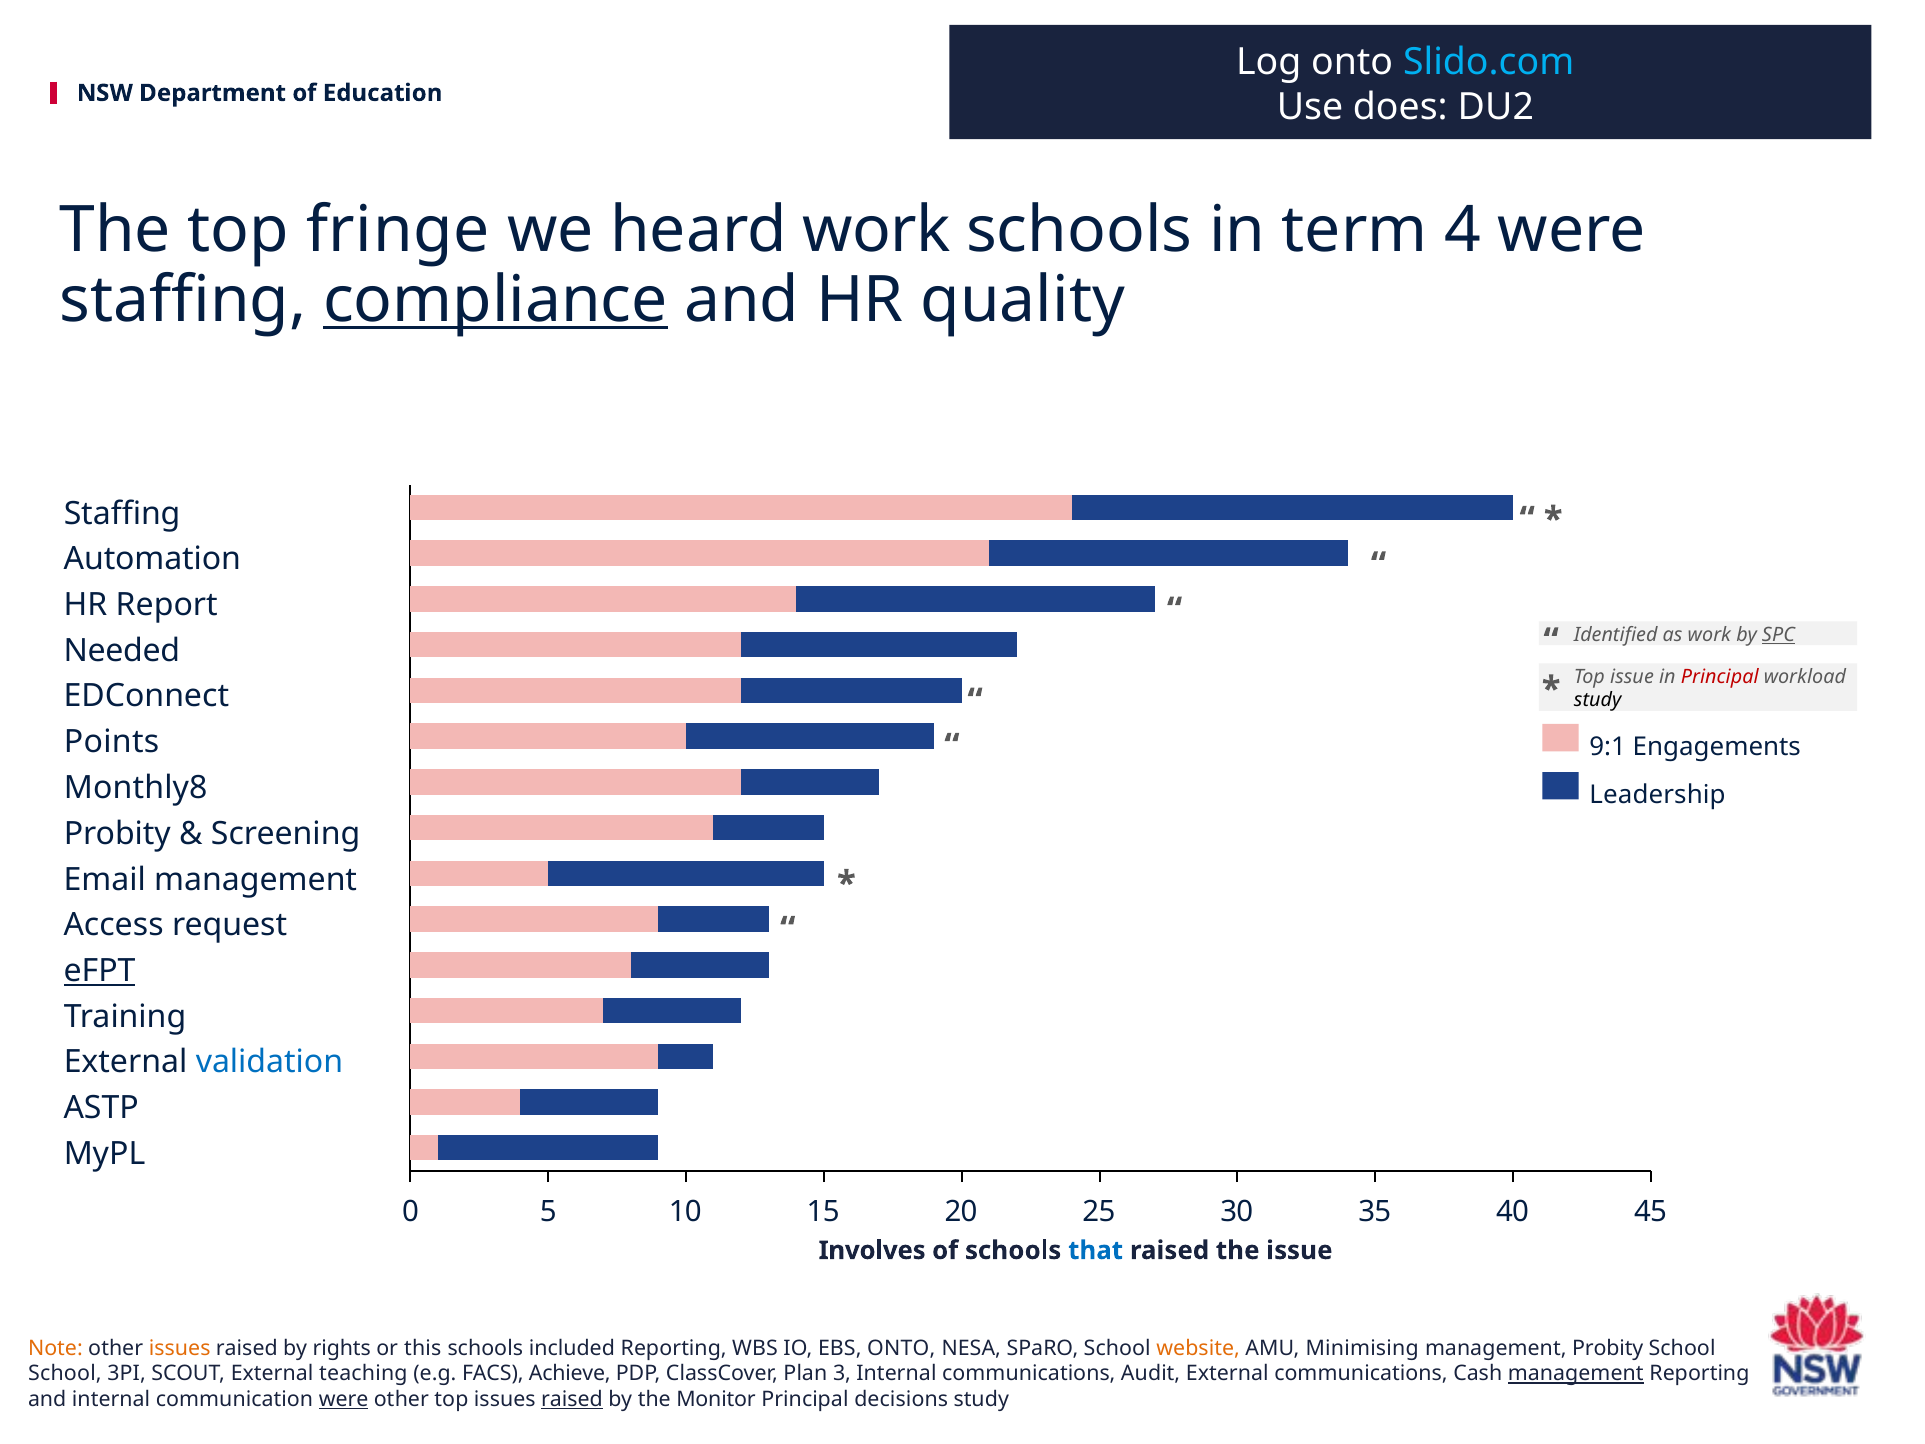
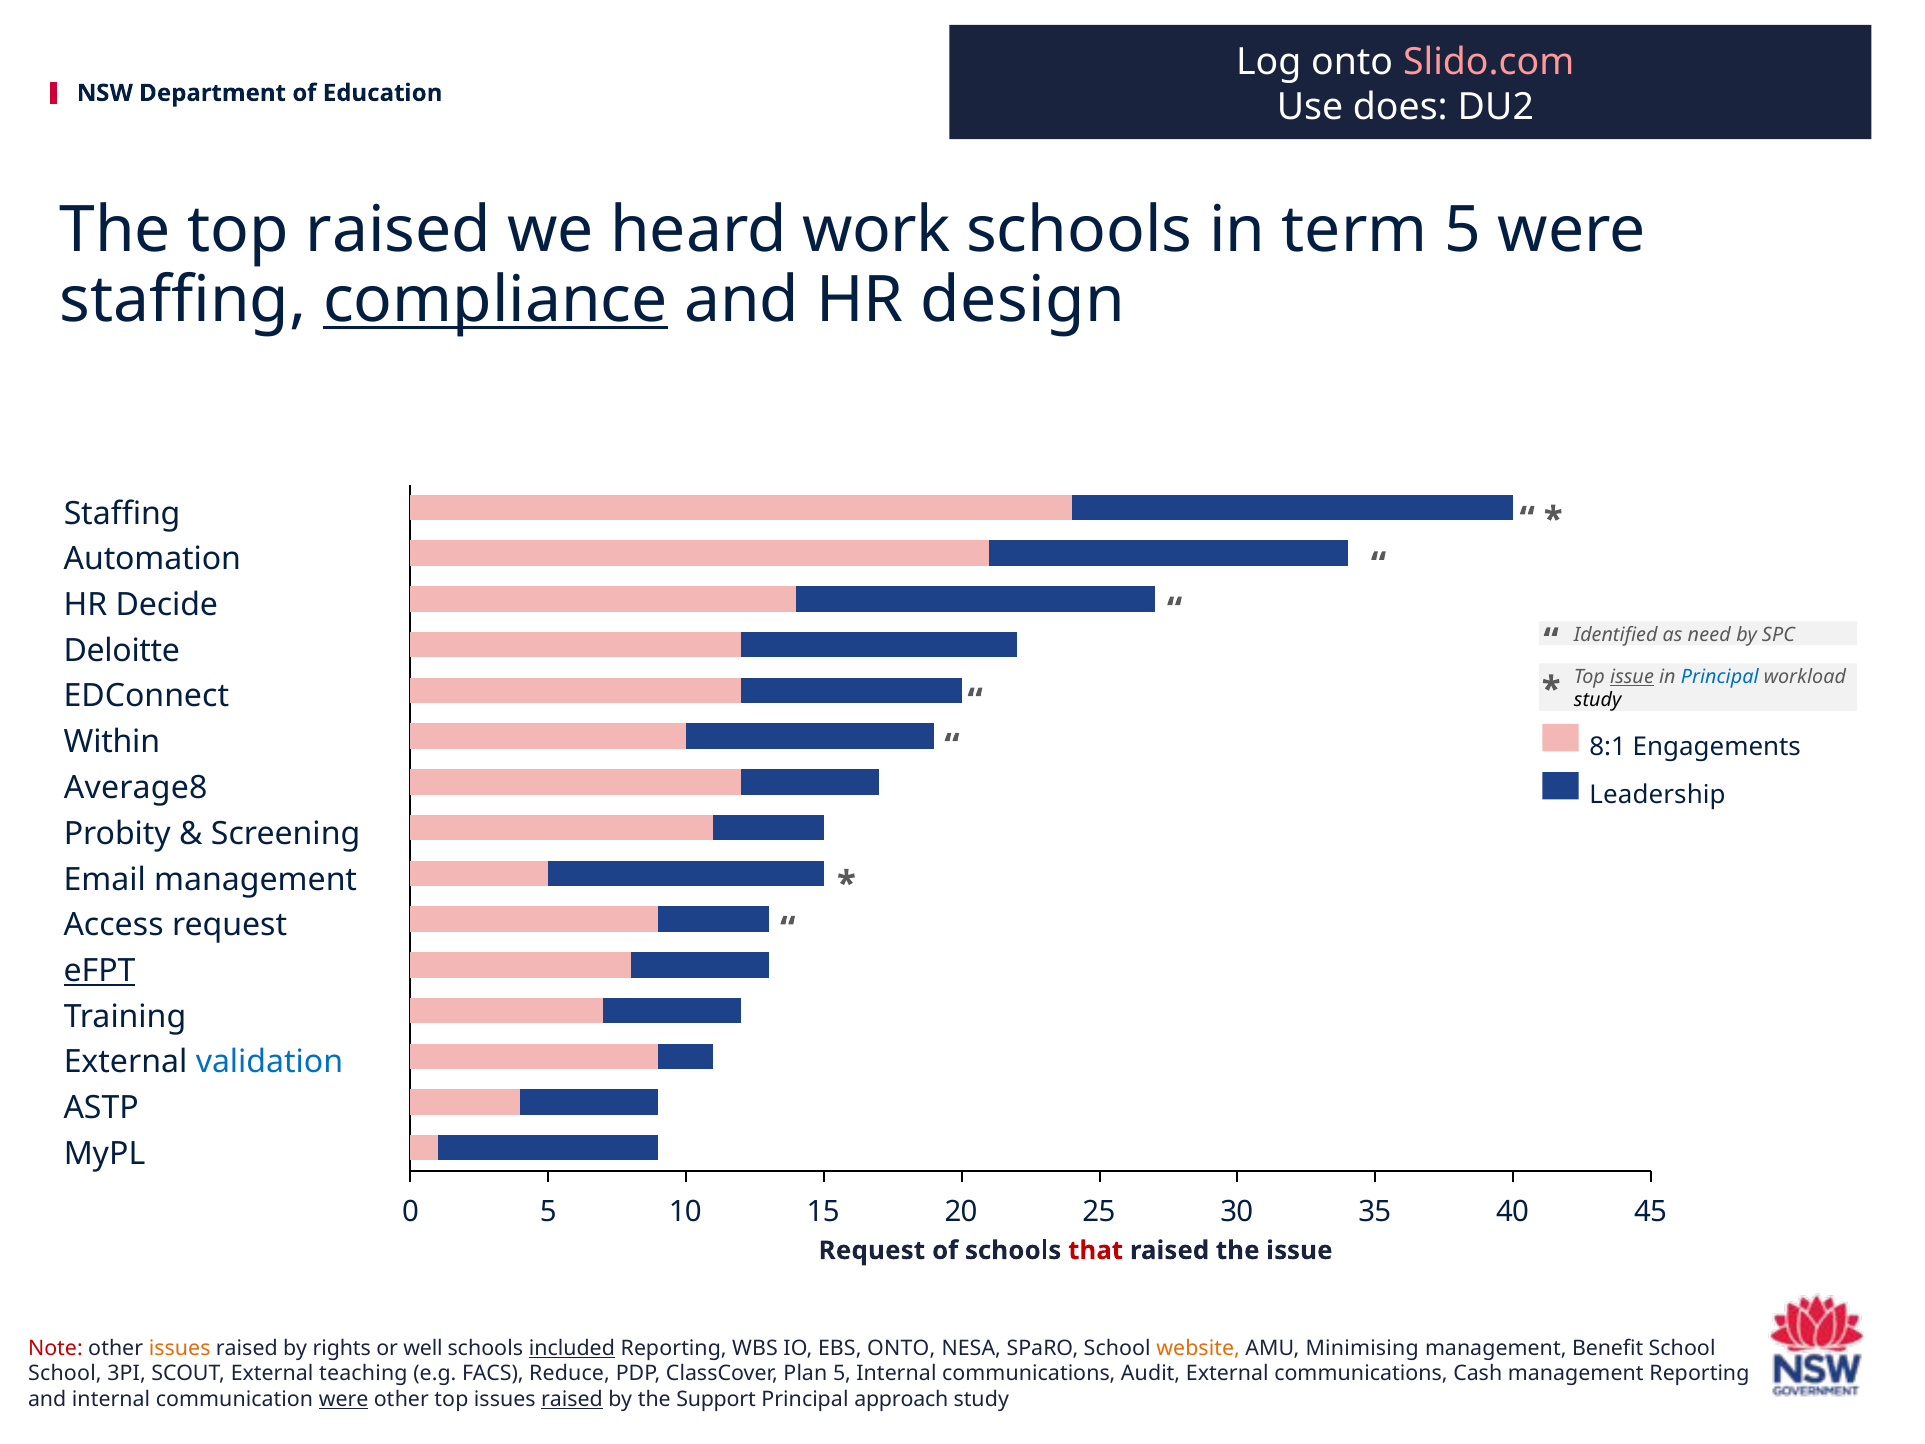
Slido.com colour: light blue -> pink (1489, 62)
top fringe: fringe -> raised (398, 231)
term 4: 4 -> 5 (1463, 231)
quality: quality -> design (1023, 300)
Report: Report -> Decide (167, 605)
as work: work -> need (1709, 635)
SPC underline: present -> none (1778, 635)
Needed: Needed -> Deloitte (122, 651)
issue underline: none -> present (1632, 677)
Principal colour: red -> blue (1720, 677)
Points: Points -> Within (112, 742)
9:1: 9:1 -> 8:1 (1608, 747)
Monthly8: Monthly8 -> Average8 (136, 788)
Involves: Involves -> Request (872, 1250)
that colour: blue -> red (1096, 1250)
Note colour: orange -> red (55, 1348)
this: this -> well (423, 1348)
included underline: none -> present (572, 1348)
management Probity: Probity -> Benefit (1608, 1348)
Achieve: Achieve -> Reduce (570, 1374)
Plan 3: 3 -> 5 (842, 1374)
management underline: present -> none (1576, 1374)
Monitor: Monitor -> Support (716, 1399)
decisions: decisions -> approach (901, 1399)
